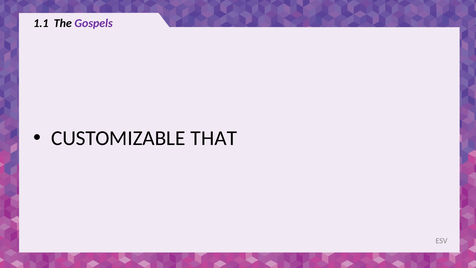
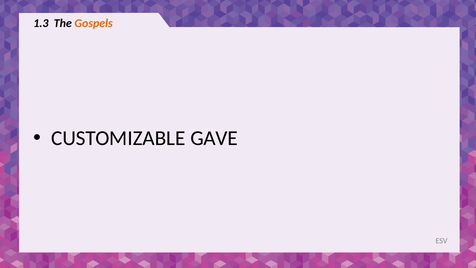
1.1: 1.1 -> 1.3 (41, 23)
Gospels colour: purple -> orange (94, 23)
THAT: THAT -> GAVE (214, 138)
